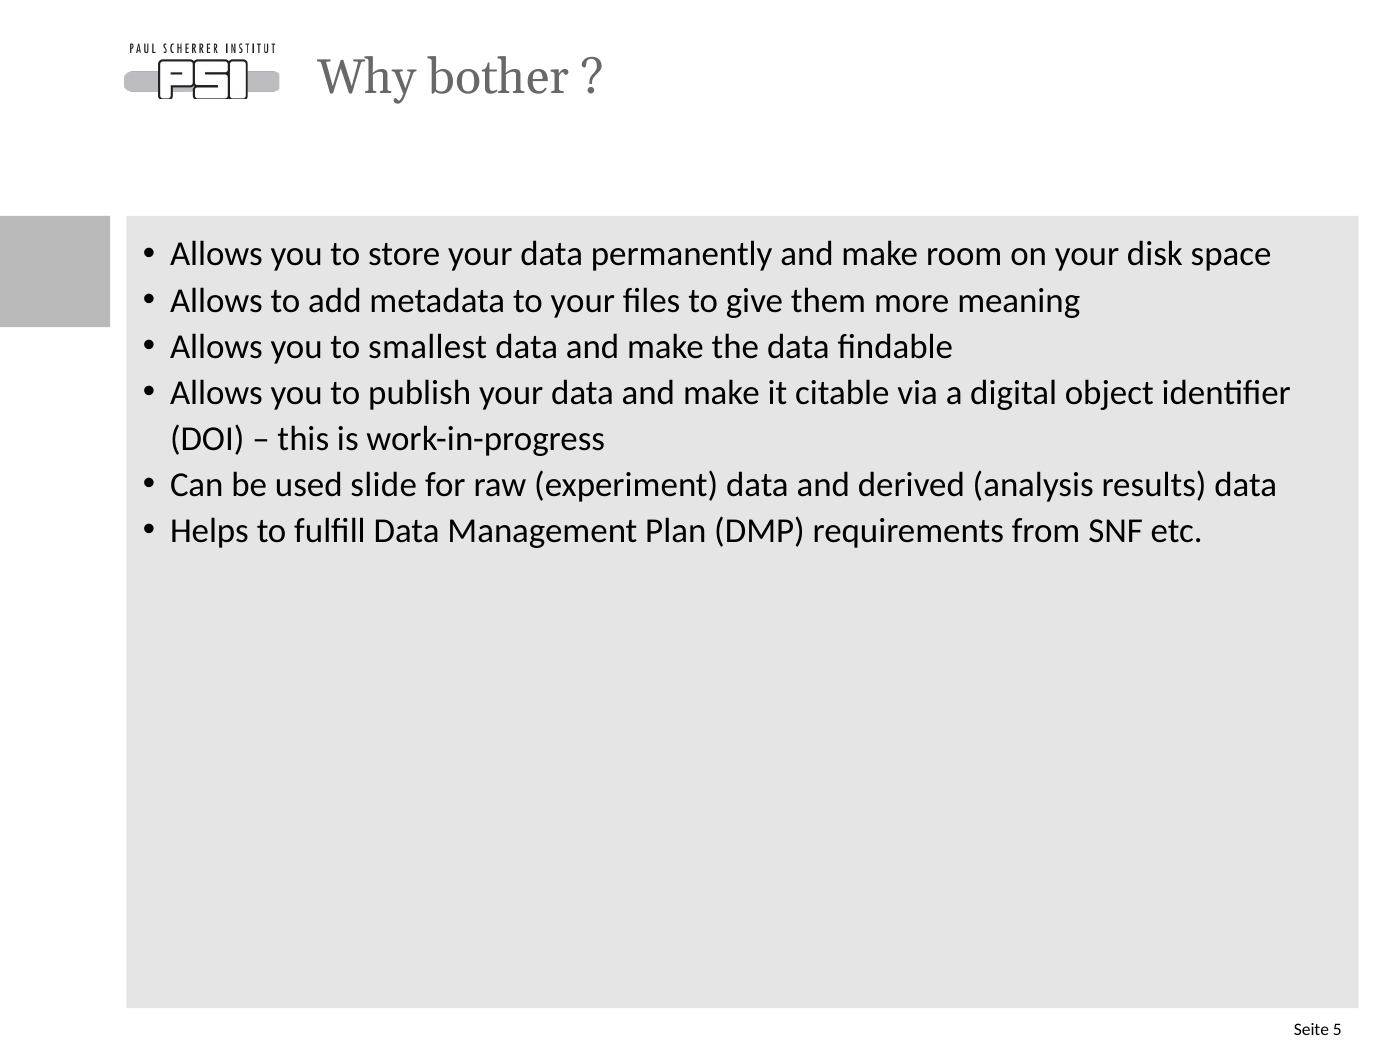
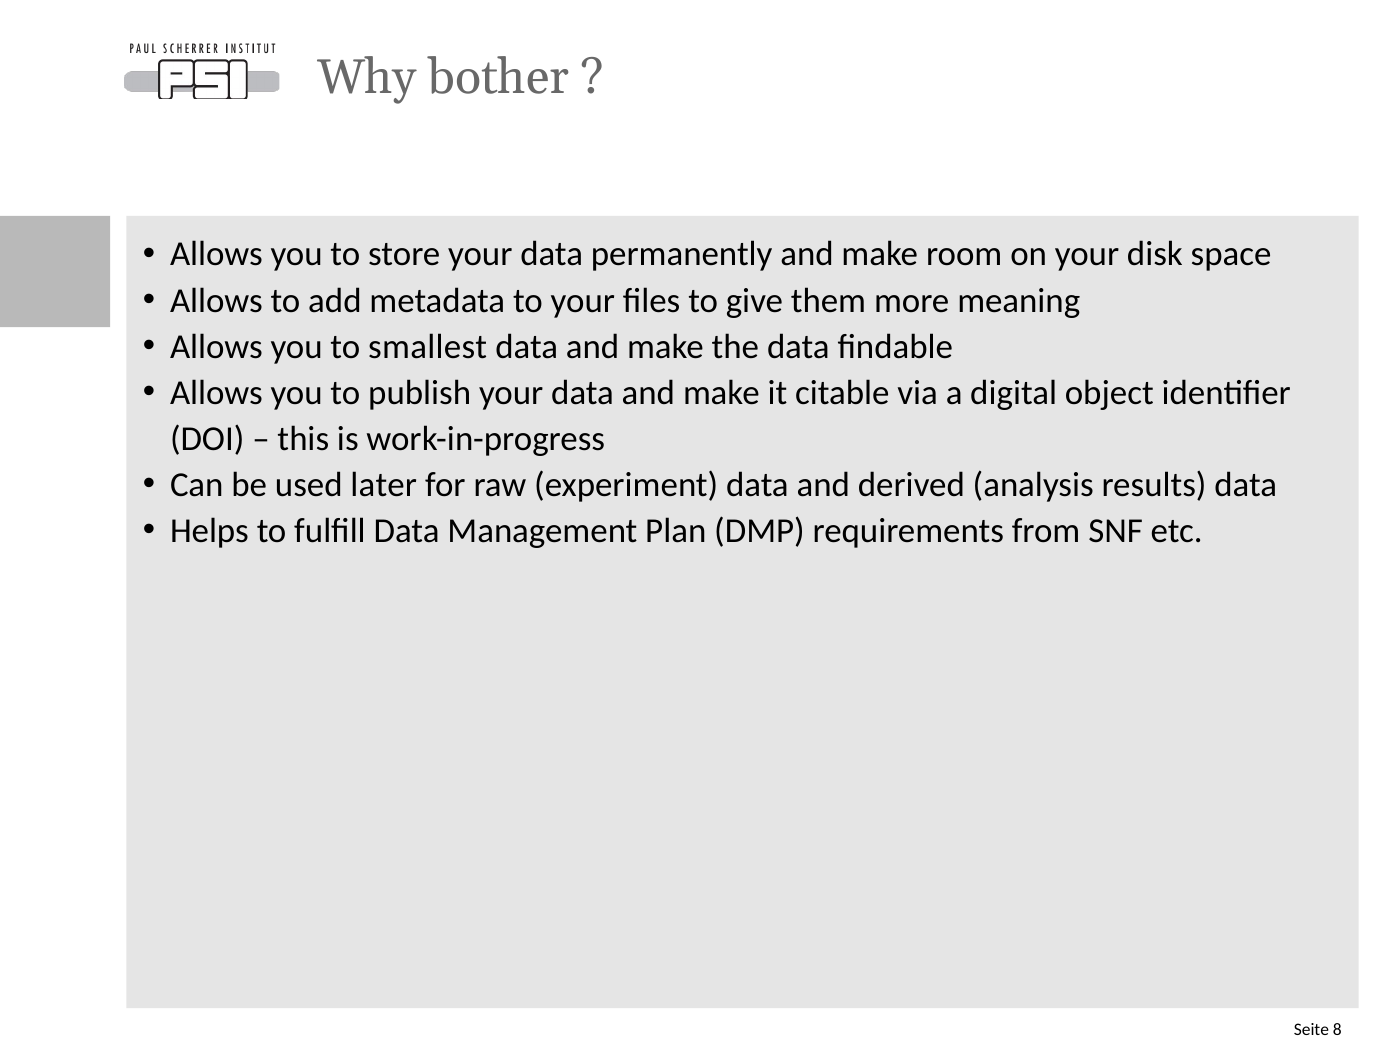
slide: slide -> later (384, 485)
5: 5 -> 8 (1337, 1029)
